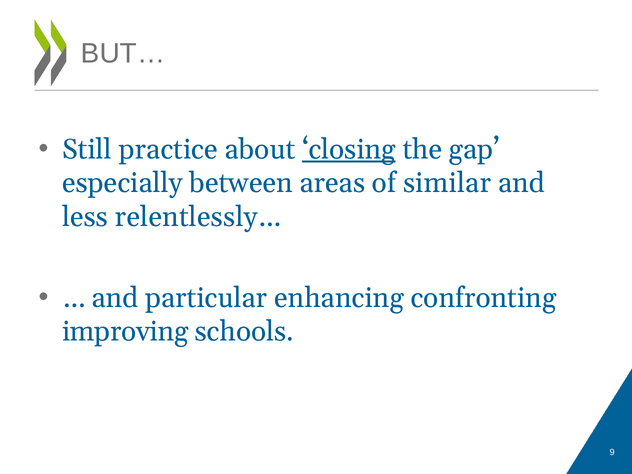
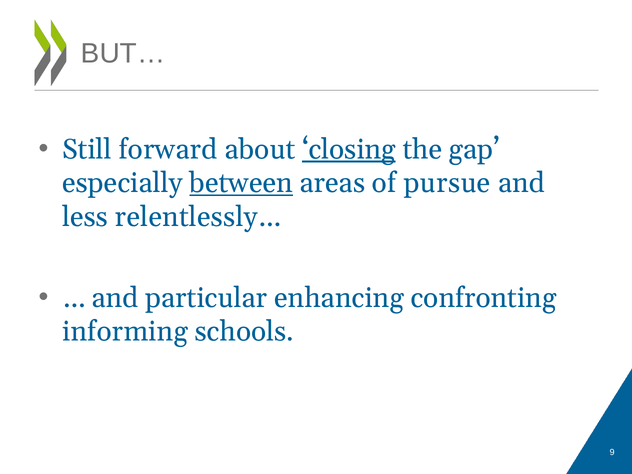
practice: practice -> forward (168, 149)
between underline: none -> present (241, 183)
similar: similar -> pursue (447, 183)
improving: improving -> informing (125, 332)
